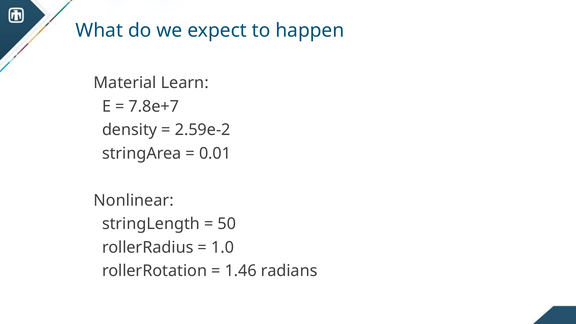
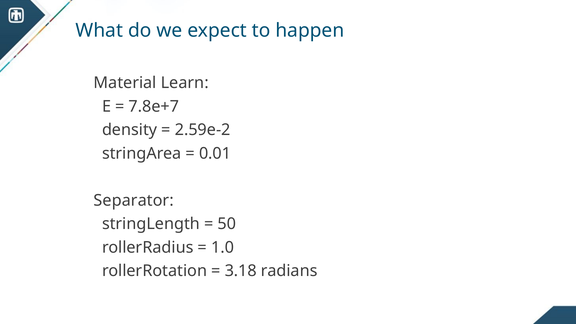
Nonlinear: Nonlinear -> Separator (134, 200)
1.46: 1.46 -> 3.18 (241, 271)
